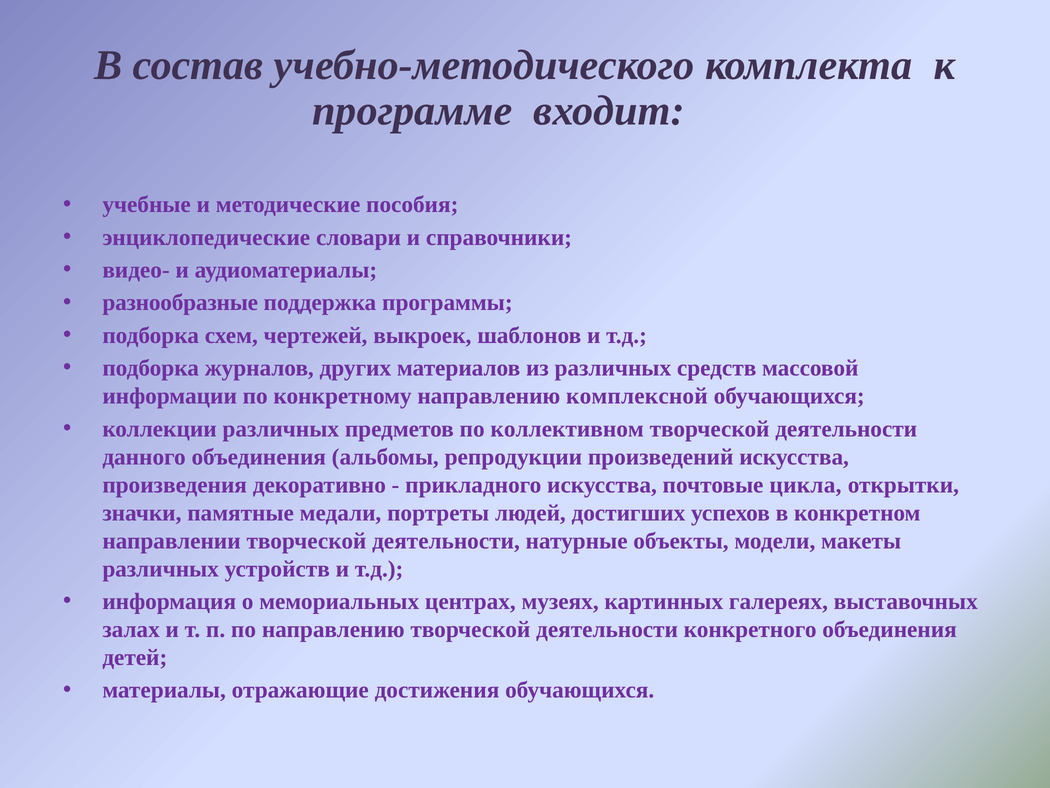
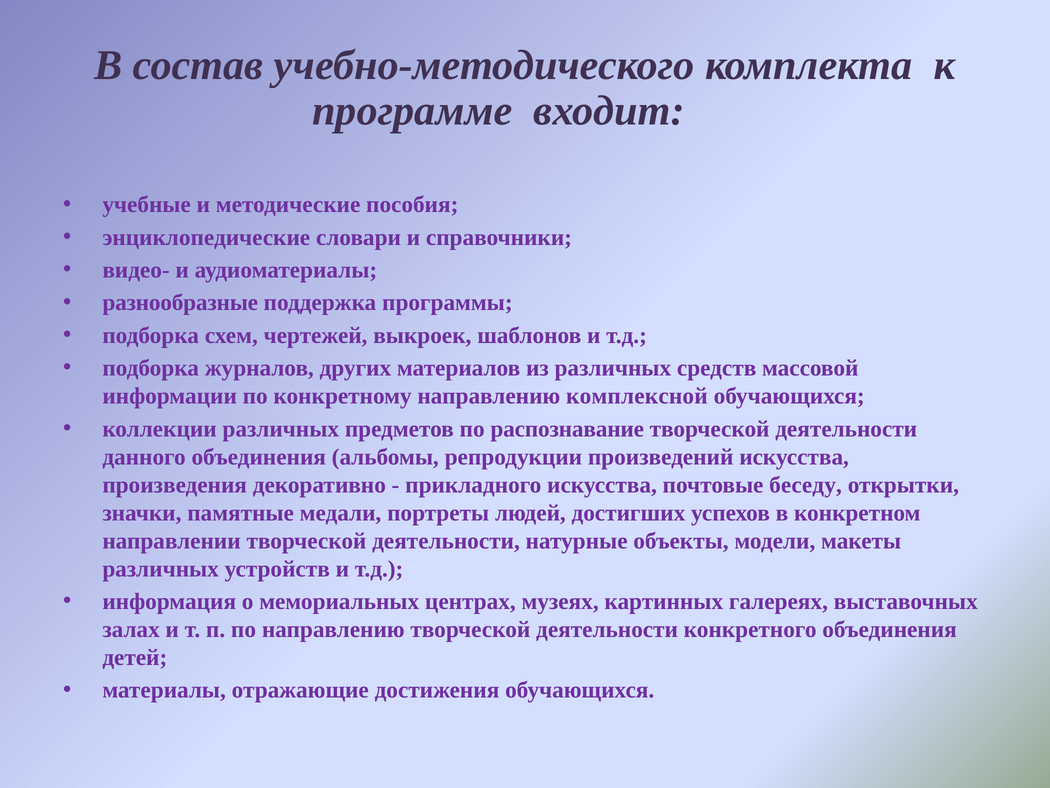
коллективном: коллективном -> распознавание (567, 429)
цикла: цикла -> беседу (806, 485)
